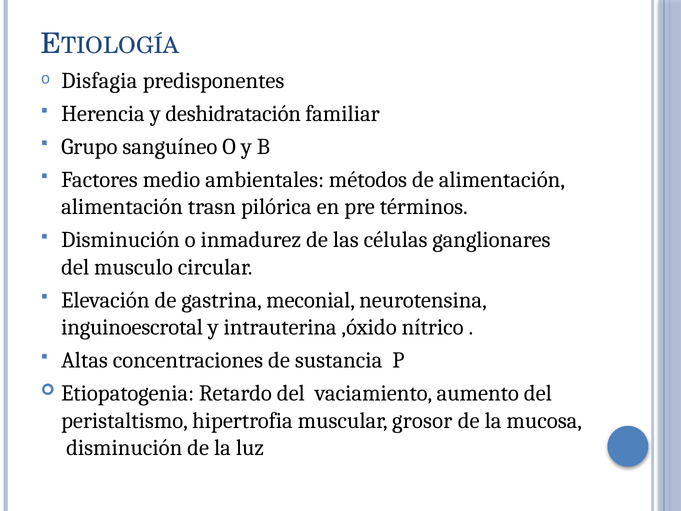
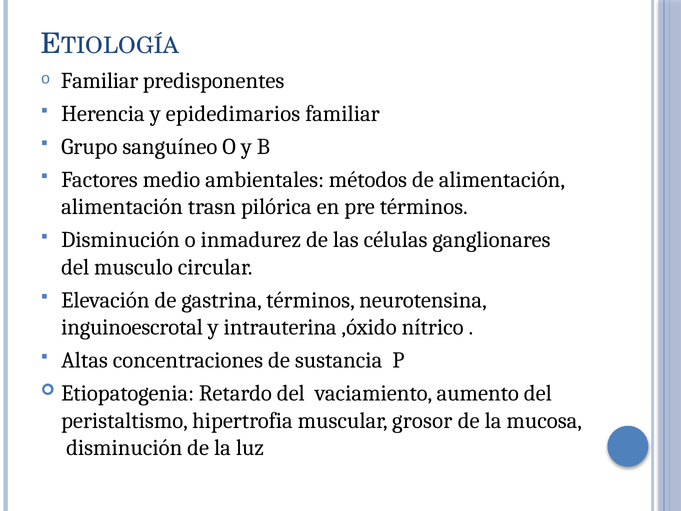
o Disfagia: Disfagia -> Familiar (100, 81)
deshidratación: deshidratación -> epidedimarios (233, 114)
gastrina meconial: meconial -> términos (310, 300)
